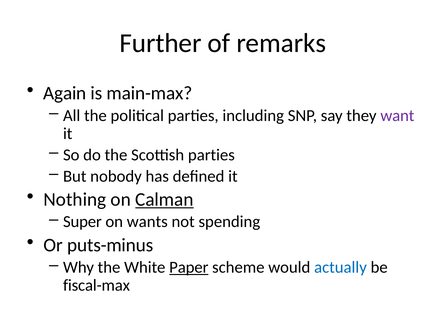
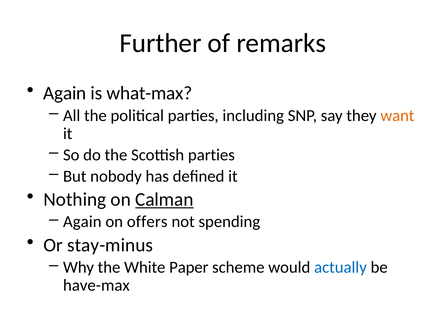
main-max: main-max -> what-max (149, 93)
want colour: purple -> orange (397, 115)
Super: Super -> Again (82, 221)
wants: wants -> offers (147, 221)
puts-minus: puts-minus -> stay-minus (110, 245)
Paper underline: present -> none (189, 267)
fiscal-max: fiscal-max -> have-max (96, 285)
